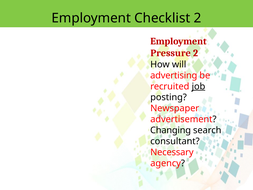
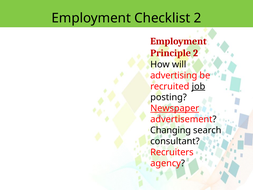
Pressure: Pressure -> Principle (171, 53)
Newspaper underline: none -> present (175, 108)
Necessary: Necessary -> Recruiters (172, 152)
